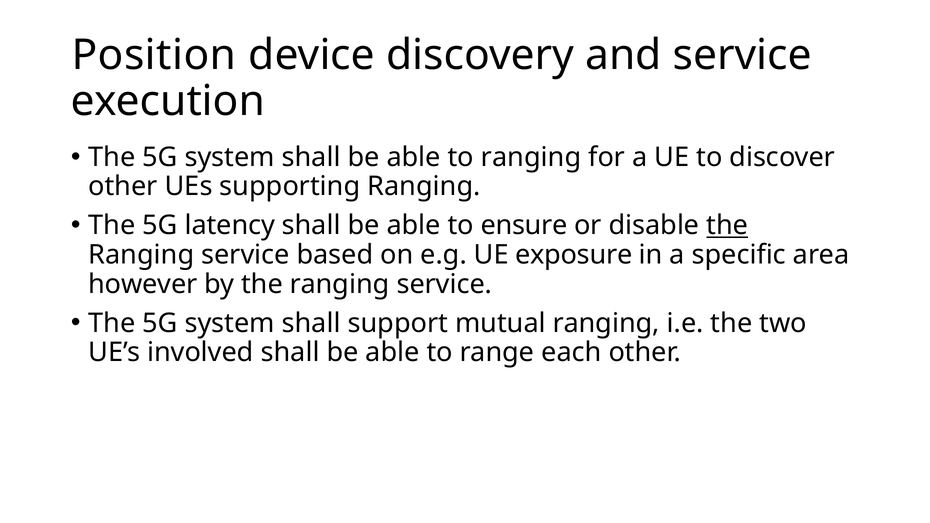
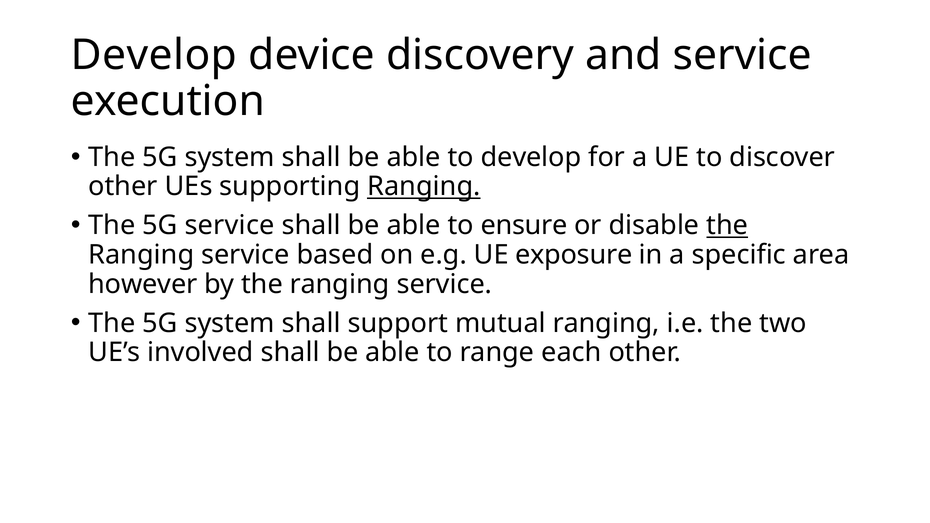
Position: Position -> Develop (154, 55)
to ranging: ranging -> develop (531, 157)
Ranging underline: none -> present (424, 187)
5G latency: latency -> service (230, 226)
